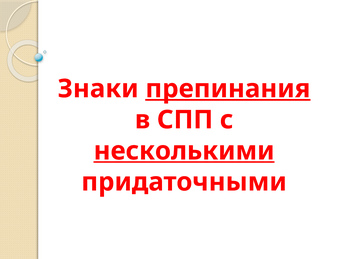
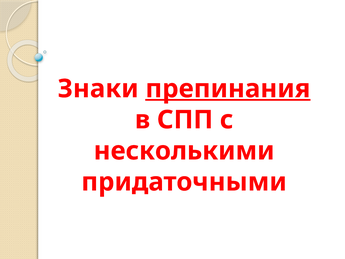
несколькими underline: present -> none (184, 151)
